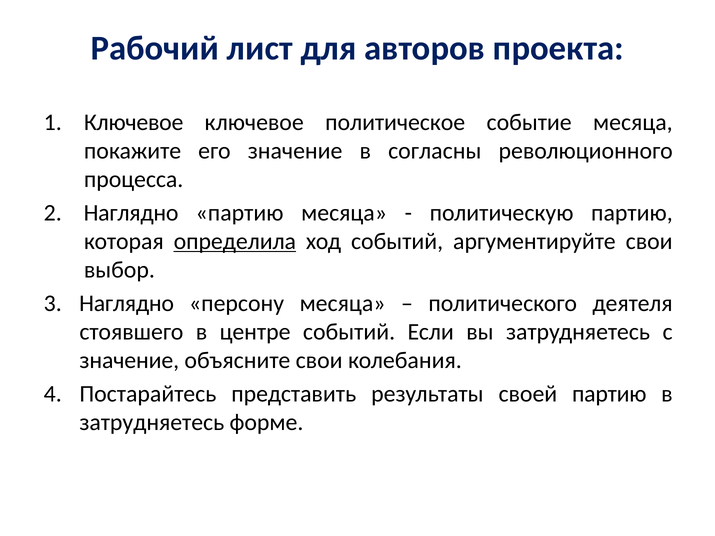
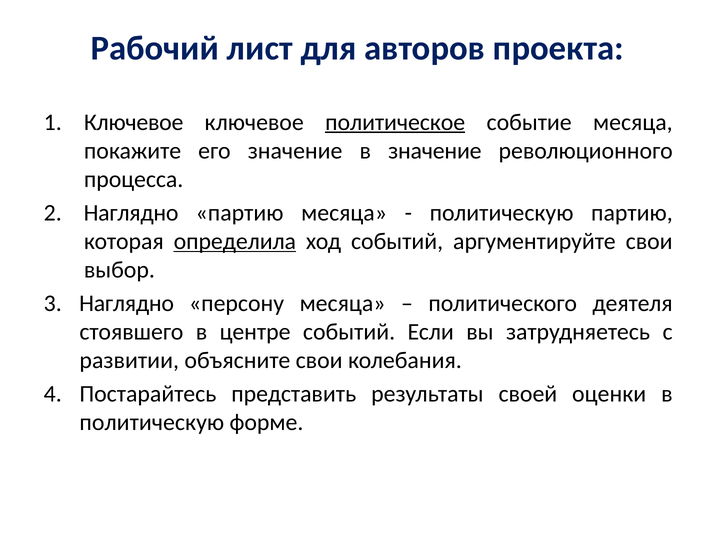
политическое underline: none -> present (395, 122)
в согласны: согласны -> значение (435, 151)
значение: значение -> развитии (129, 361)
своей партию: партию -> оценки (609, 394)
затрудняетесь: затрудняетесь -> политическую (152, 423)
